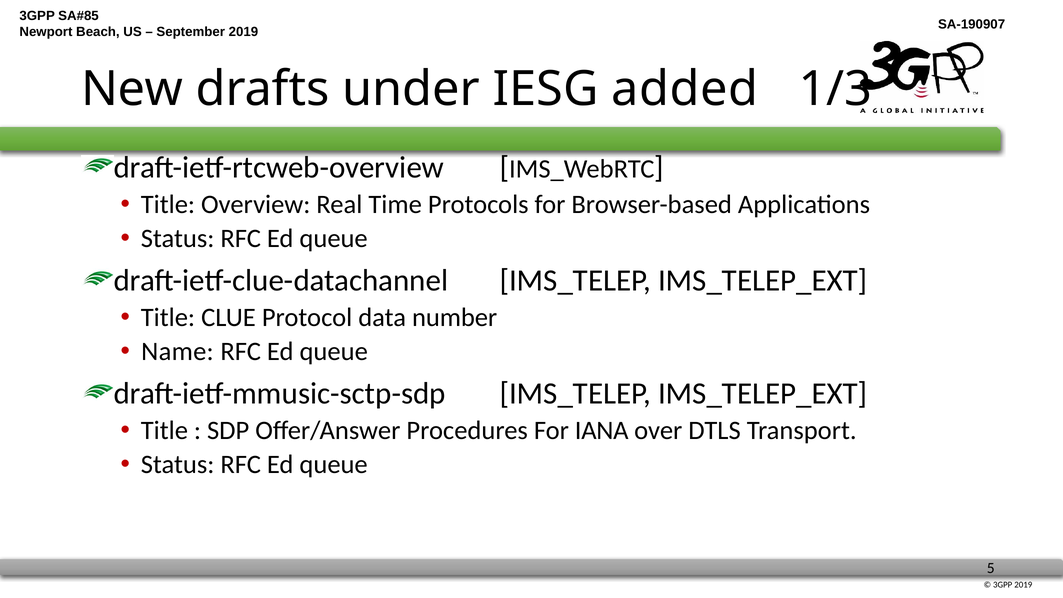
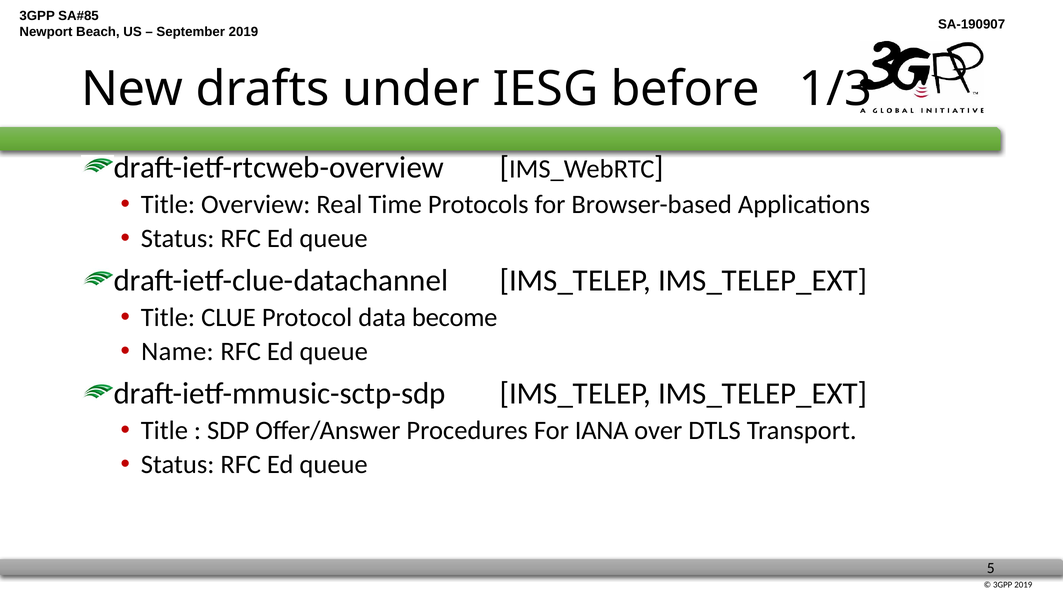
added: added -> before (685, 89)
number: number -> become (455, 317)
